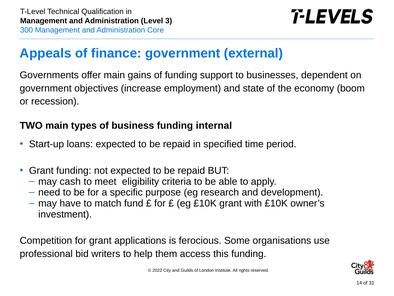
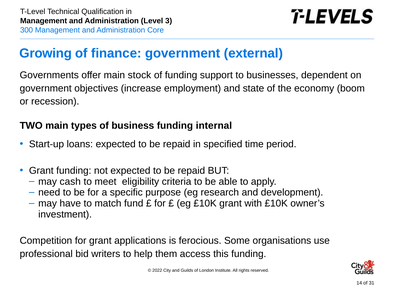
Appeals: Appeals -> Growing (46, 53)
gains: gains -> stock (139, 75)
